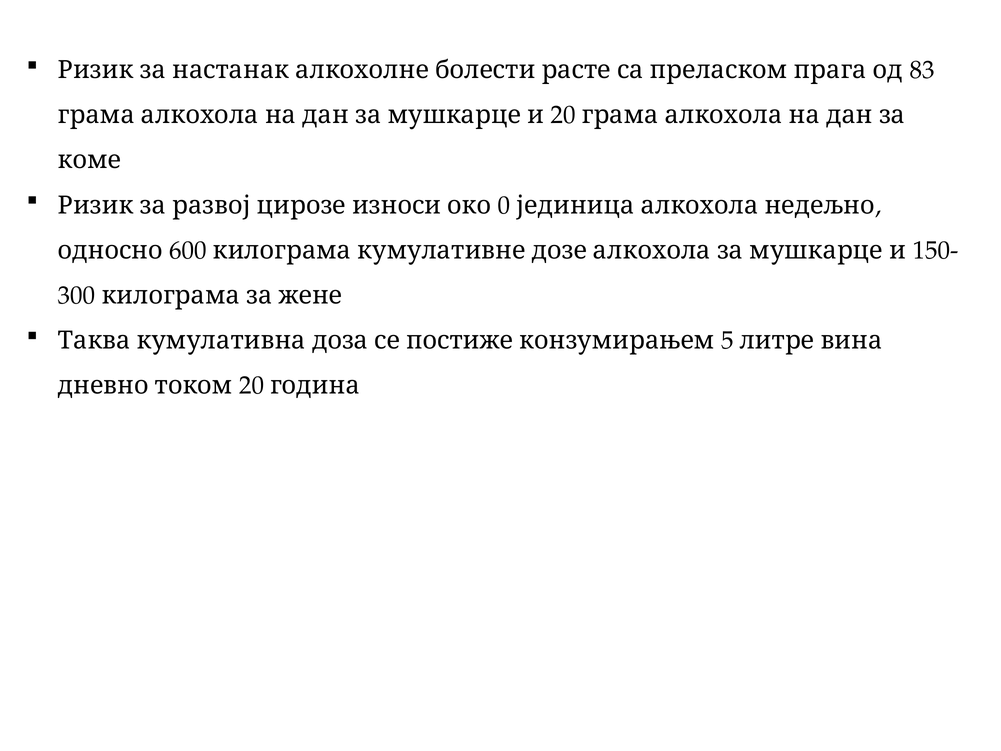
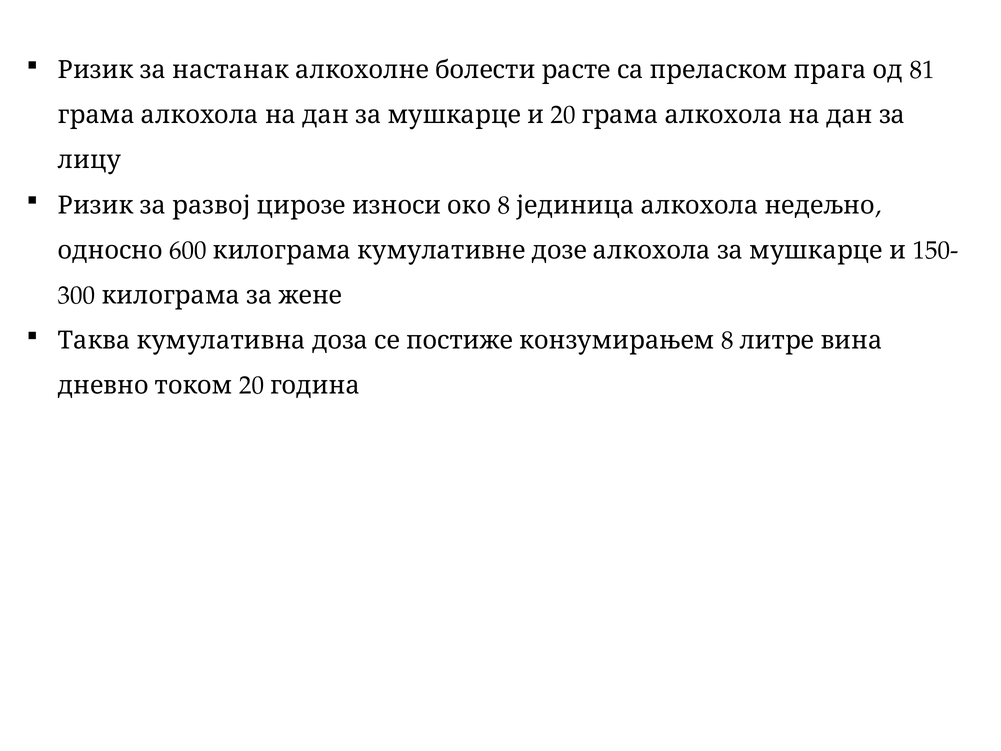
83: 83 -> 81 (922, 70)
коме: коме -> лицу (90, 160)
0: 0 -> 8 (504, 205)
5: 5 -> 8 (728, 340)
